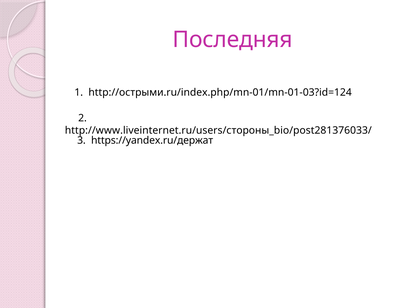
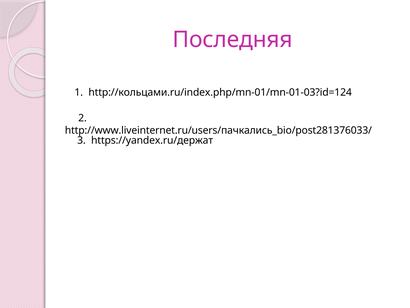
http://острыми.ru/index.php/mn-01/mn-01-03?id=124: http://острыми.ru/index.php/mn-01/mn-01-03?id=124 -> http://кольцами.ru/index.php/mn-01/mn-01-03?id=124 (220, 92)
http://www.liveinternet.ru/users/стороны_bio/post281376033/: http://www.liveinternet.ru/users/стороны_bio/post281376033/ -> http://www.liveinternet.ru/users/пачкались_bio/post281376033/ (218, 130)
